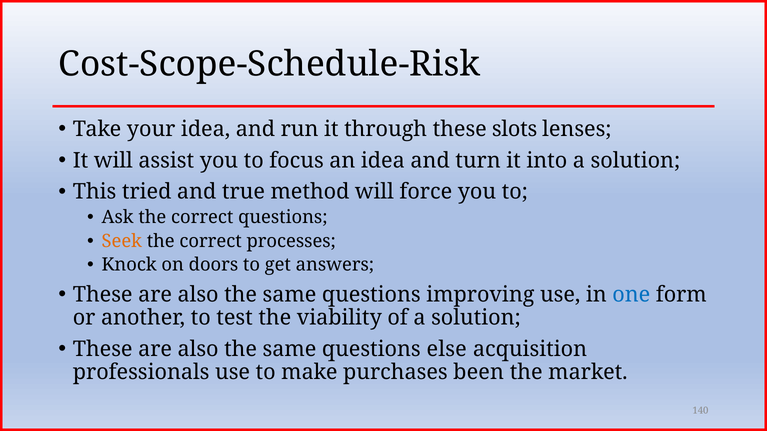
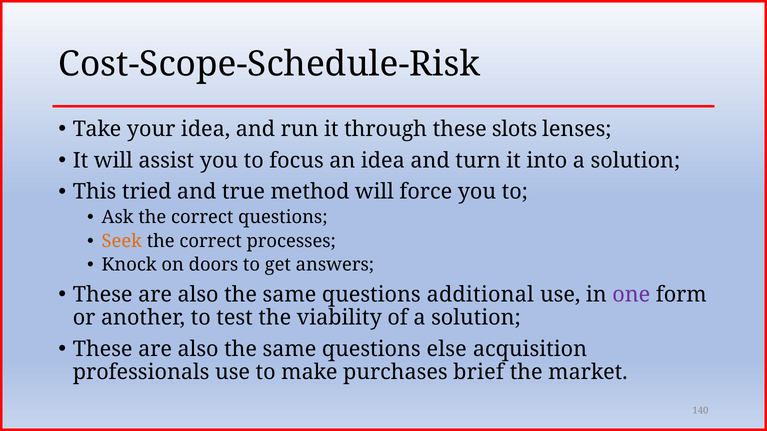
improving: improving -> additional (480, 295)
one colour: blue -> purple (631, 295)
been: been -> brief (479, 373)
